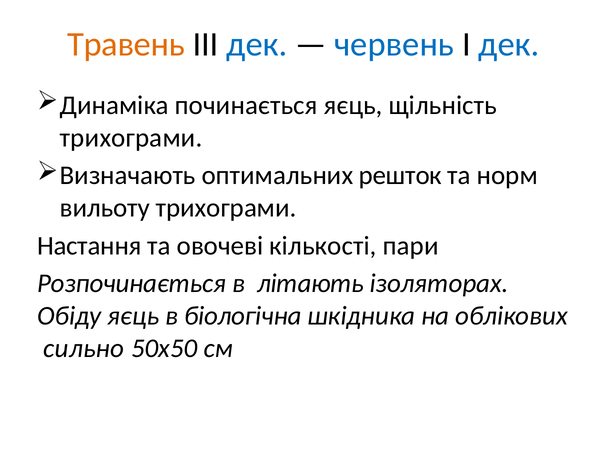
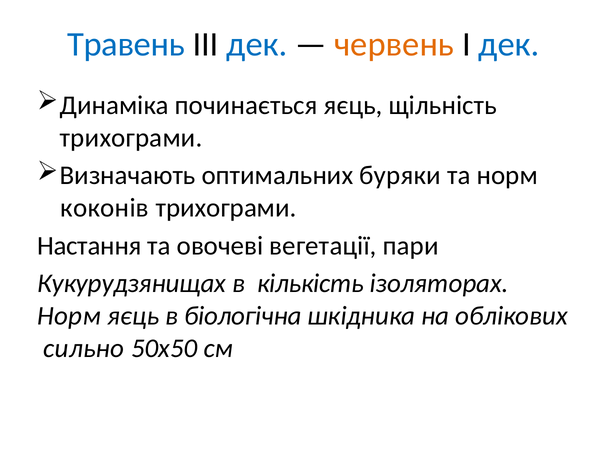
Травень colour: orange -> blue (126, 44)
червень colour: blue -> orange (394, 44)
решток: решток -> буряки (400, 176)
вильоту: вильоту -> коконів (105, 208)
кількості: кількості -> вегетації (323, 246)
Розпочинається: Розпочинається -> Кукурудзянищах (132, 284)
літають: літають -> кількість (311, 284)
Обіду: Обіду -> Норм (69, 316)
